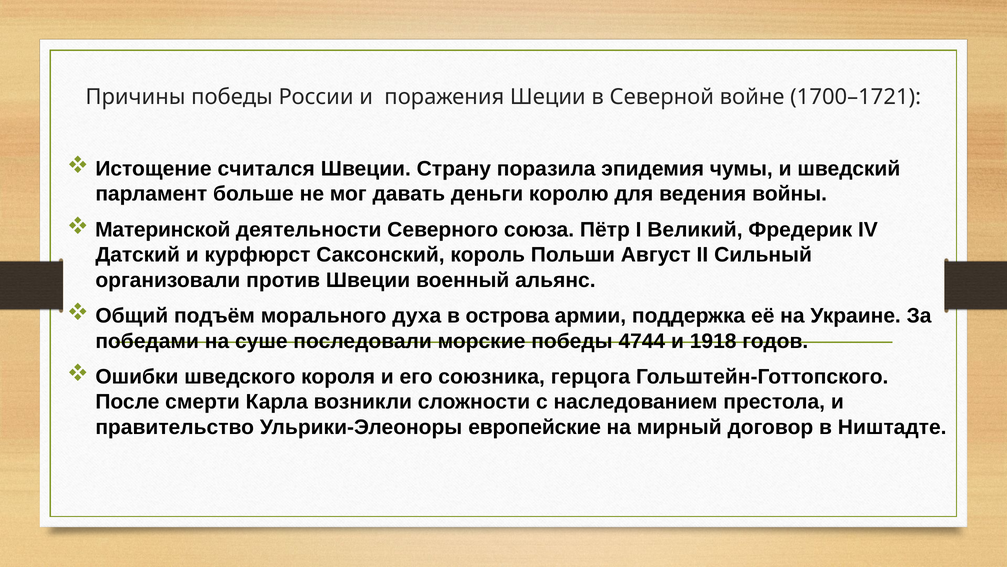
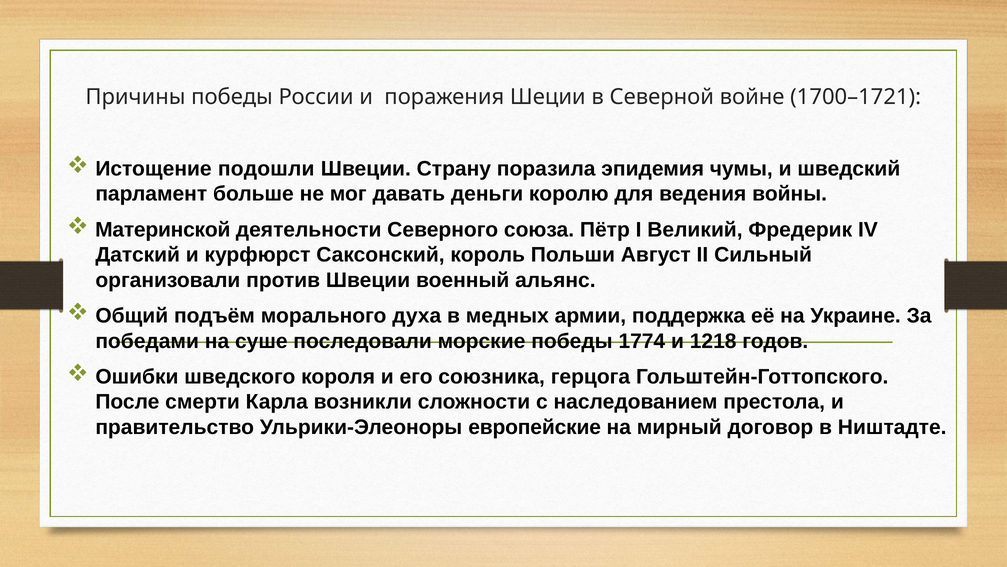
считался: считался -> подошли (266, 169)
острова: острова -> медных (507, 316)
4744: 4744 -> 1774 (642, 341)
1918: 1918 -> 1218 (713, 341)
